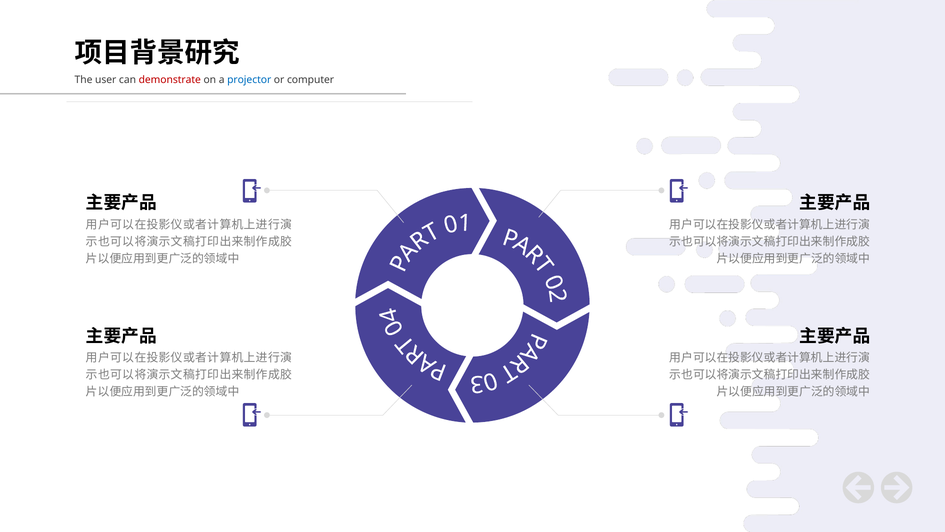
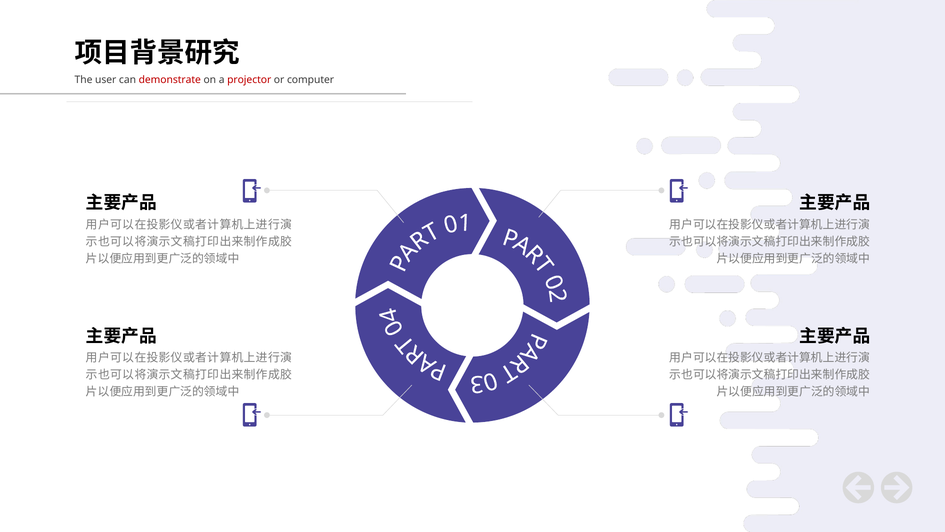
projector colour: blue -> red (249, 80)
